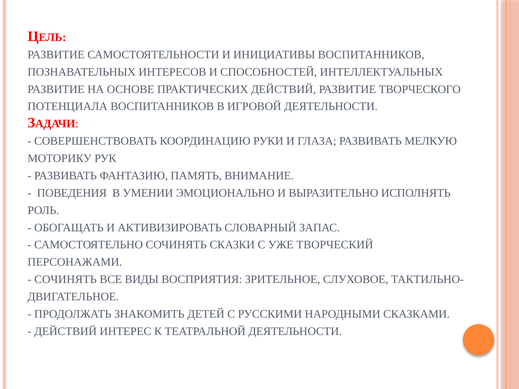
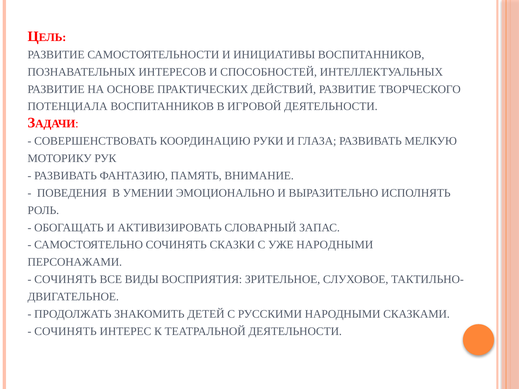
УЖЕ ТВОРЧЕСКИЙ: ТВОРЧЕСКИЙ -> НАРОДНЫМИ (335, 245)
ДЕЙСТВИЙ: ДЕЙСТВИЙ -> СОЧИНЯТЬ (65, 332)
